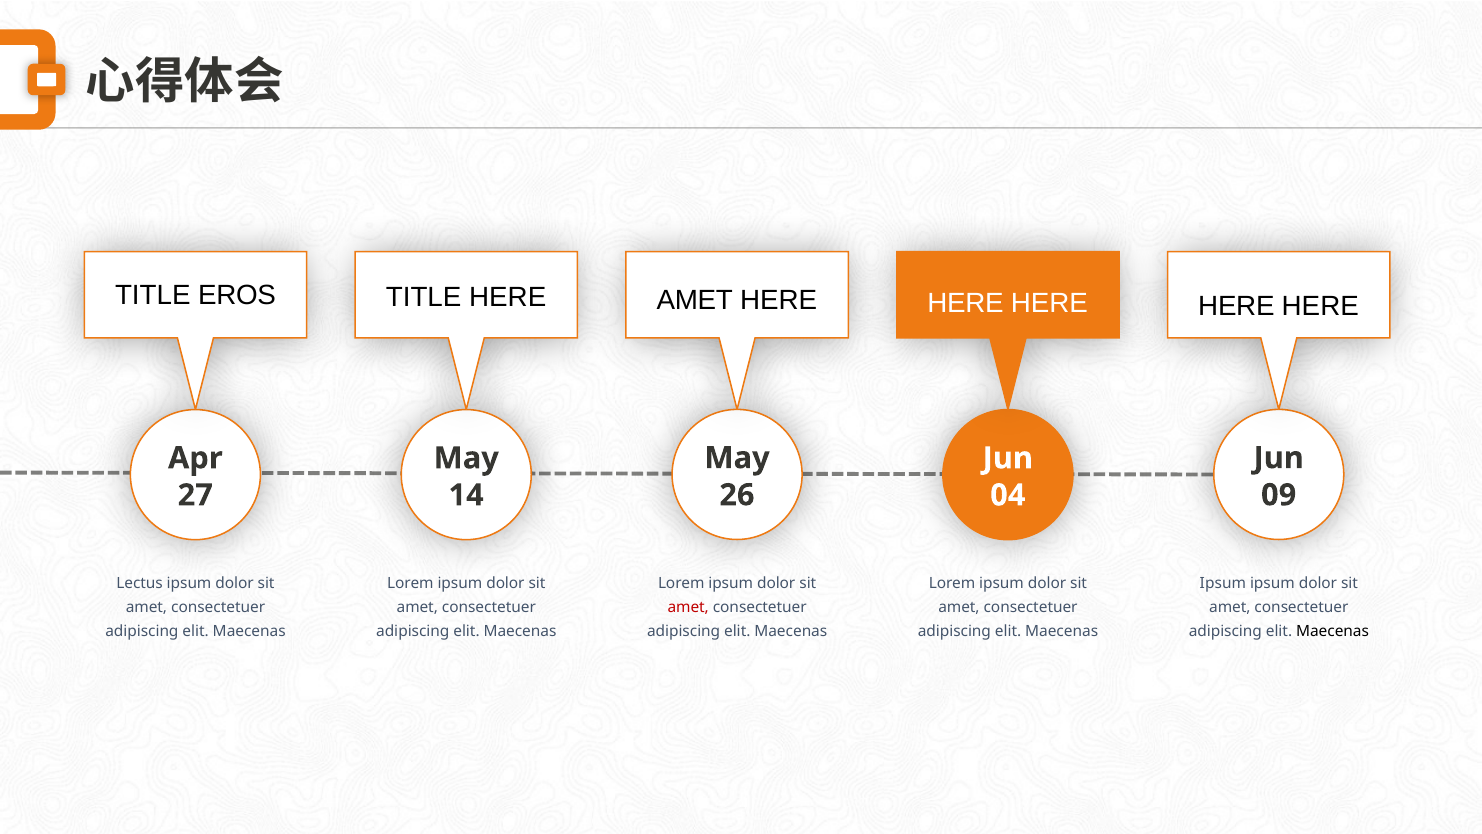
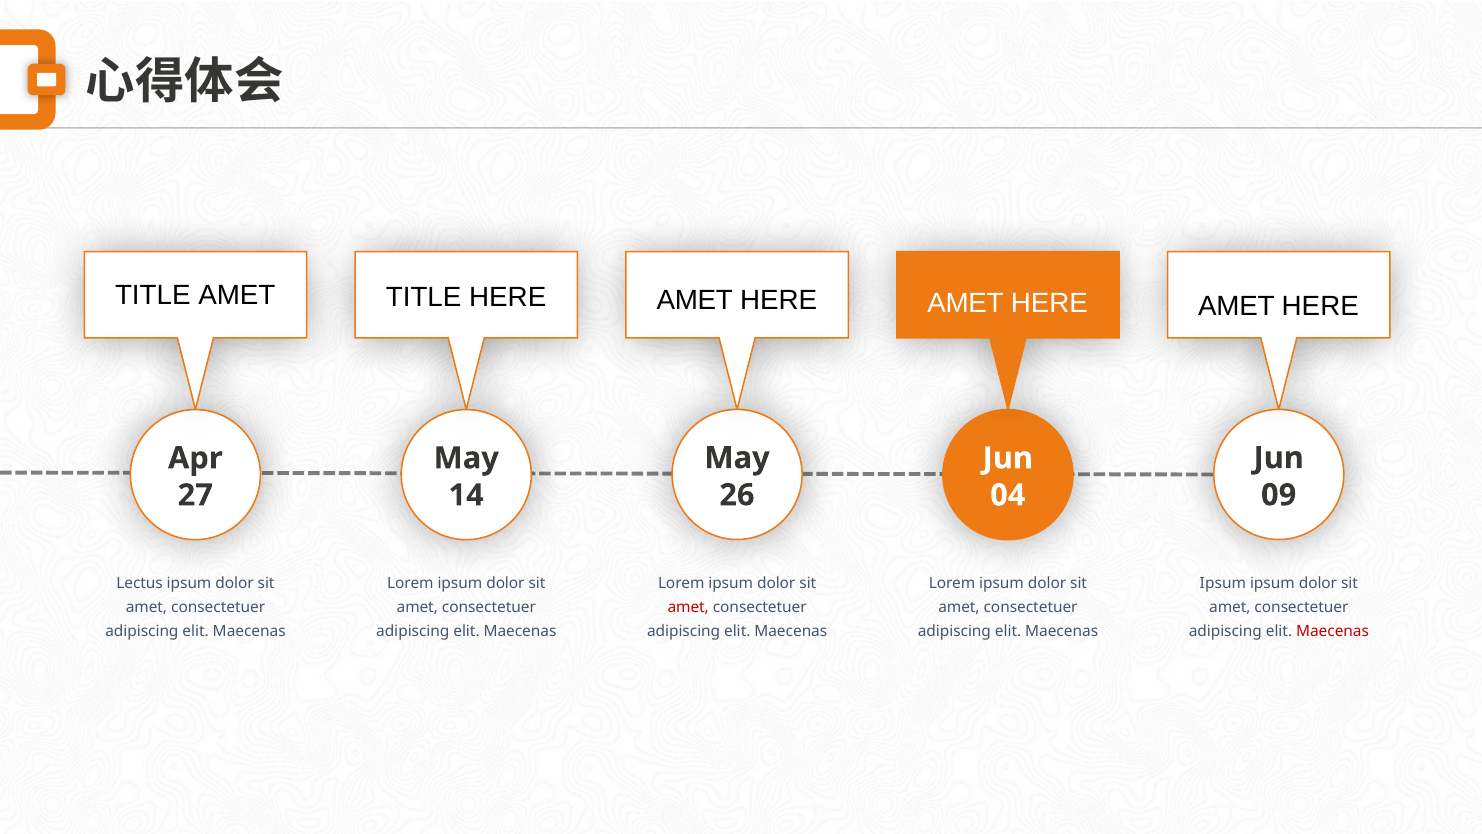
TITLE EROS: EROS -> AMET (237, 295)
HERE: HERE -> AMET (965, 303)
HERE: HERE -> AMET (1236, 306)
Maecenas colour: black -> red (1333, 631)
